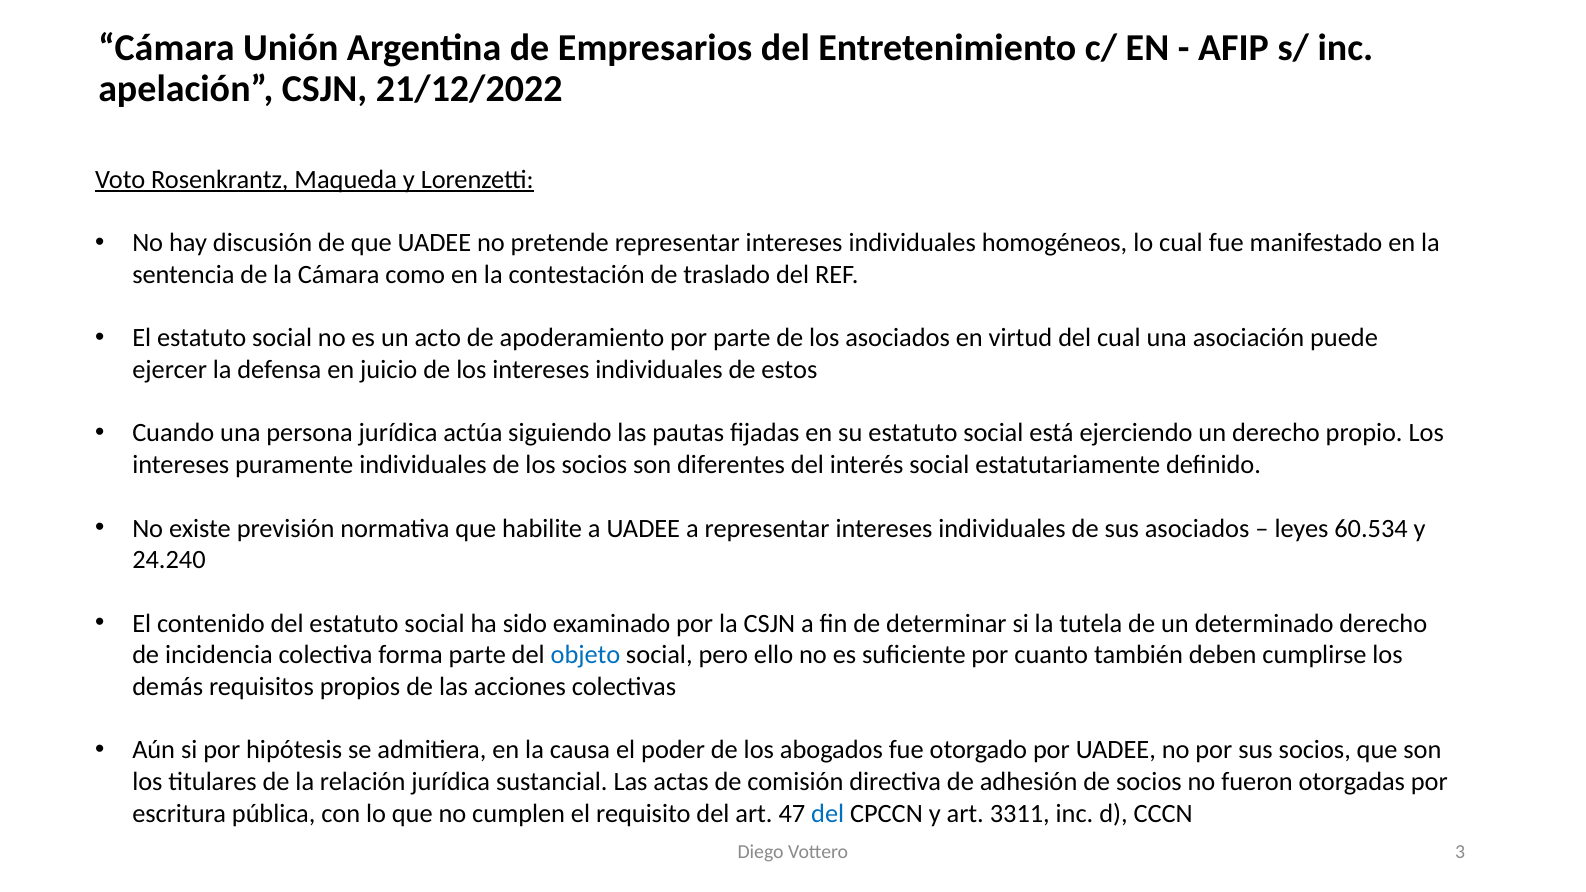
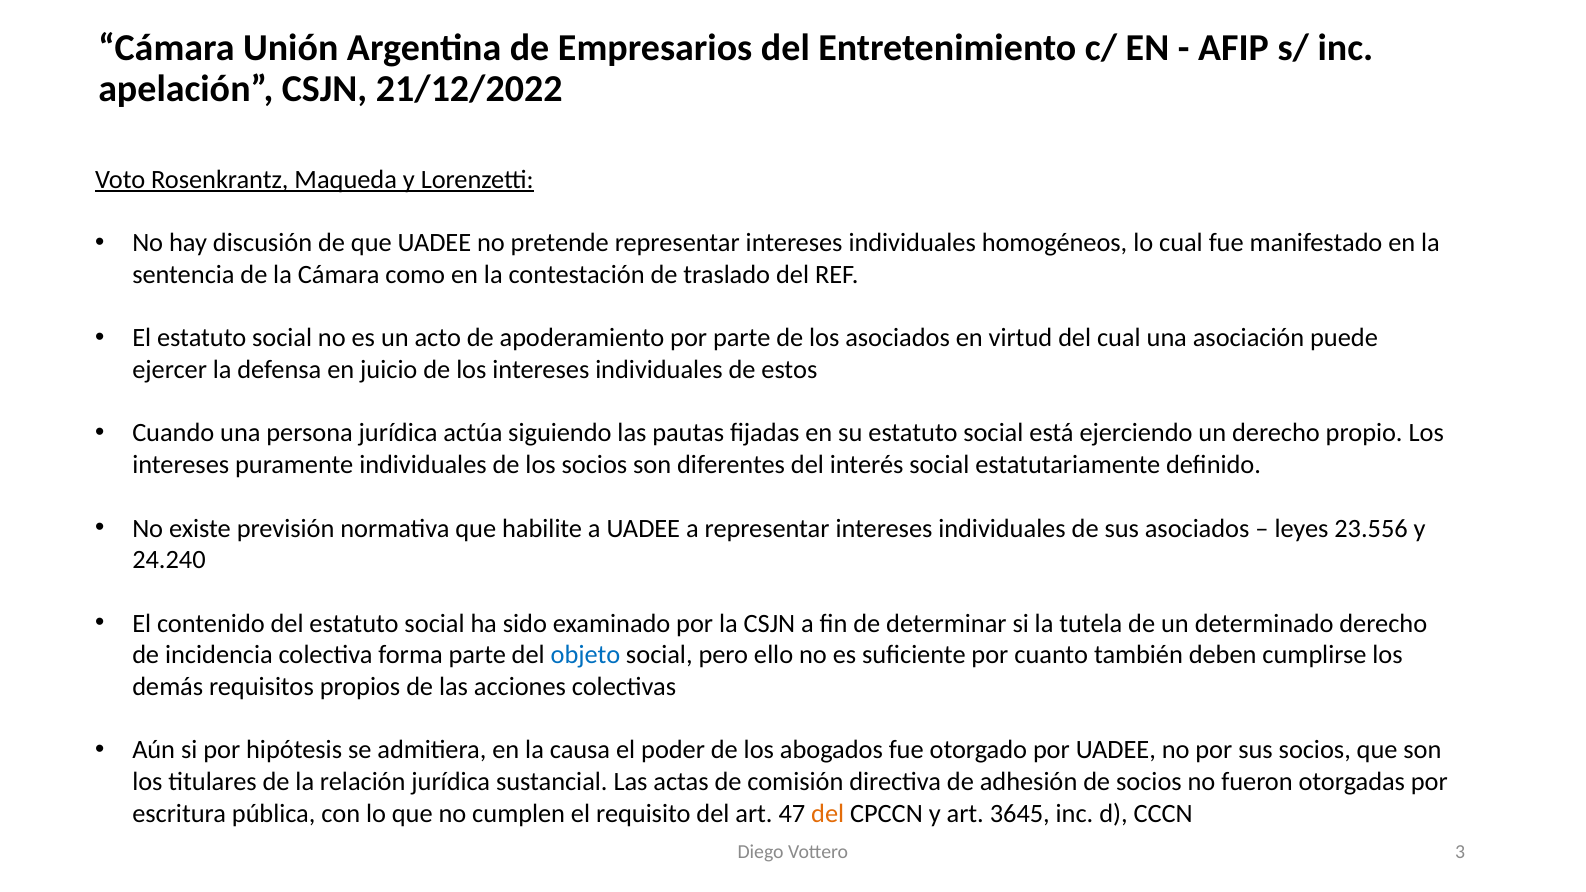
60.534: 60.534 -> 23.556 (1371, 528)
del colour: blue -> orange (828, 814)
3311: 3311 -> 3645 (1020, 814)
